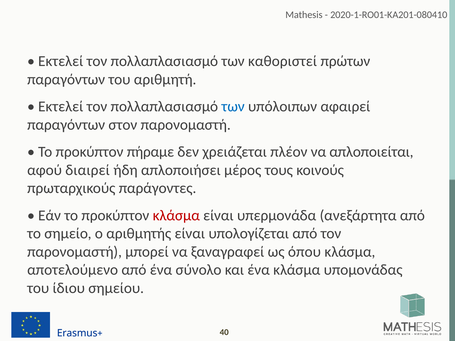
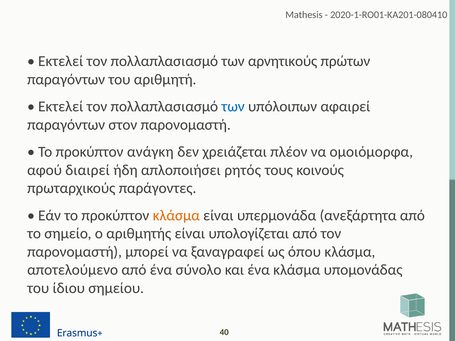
καθοριστεί: καθοριστεί -> αρνητικούς (283, 61)
πήραμε: πήραμε -> ανάγκη (150, 152)
απλοποιείται: απλοποιείται -> ομοιόμορφα (371, 152)
μέρος: μέρος -> ρητός (243, 170)
κλάσμα colour: red -> orange (176, 216)
